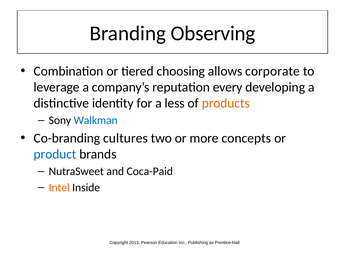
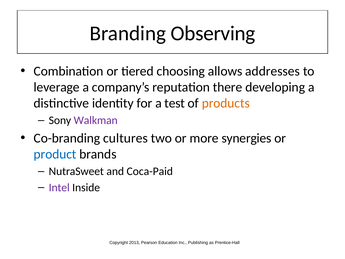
corporate: corporate -> addresses (273, 71)
every: every -> there (228, 87)
less: less -> test (175, 103)
Walkman colour: blue -> purple (96, 120)
concepts: concepts -> synergies (246, 138)
Intel colour: orange -> purple (59, 187)
